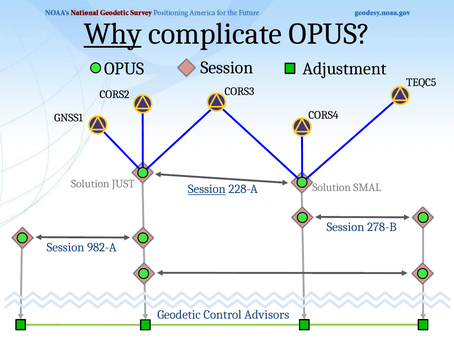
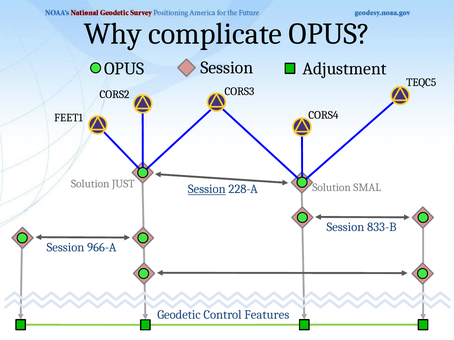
Why underline: present -> none (113, 34)
GNSS1: GNSS1 -> FEET1 (68, 118)
278-B: 278-B -> 833-B (382, 227)
982-A: 982-A -> 966-A (102, 248)
Advisors: Advisors -> Features (267, 315)
